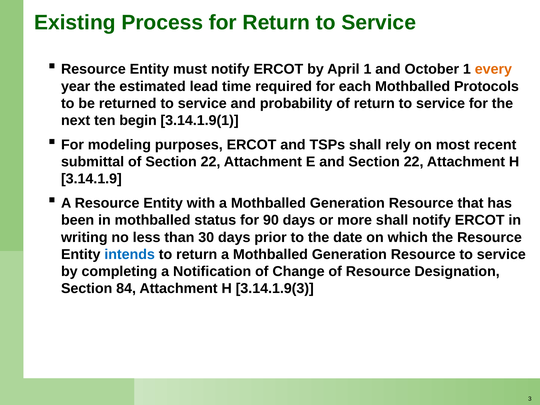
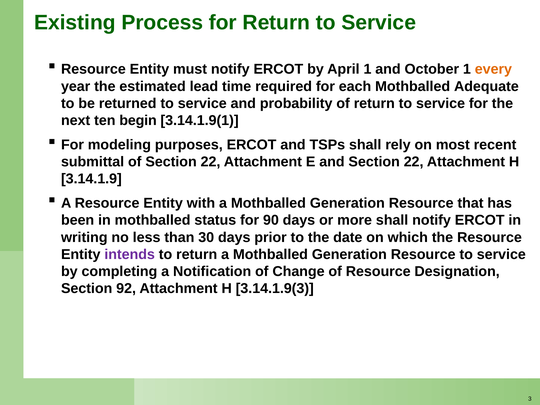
Protocols: Protocols -> Adequate (486, 86)
intends colour: blue -> purple (130, 254)
84: 84 -> 92 (126, 289)
